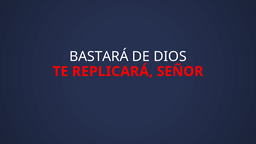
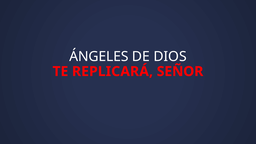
BASTARÁ: BASTARÁ -> ÁNGELES (99, 56)
